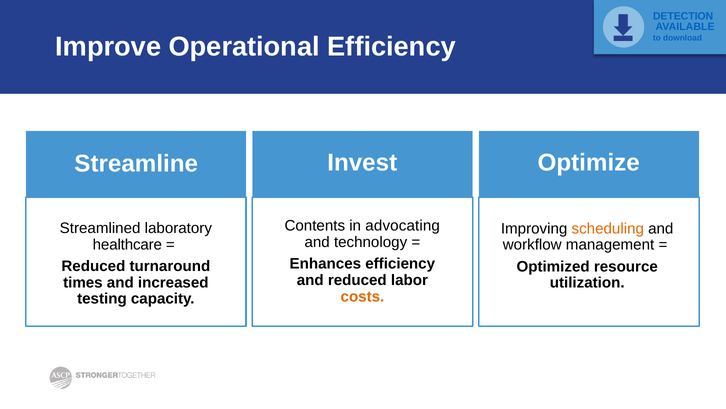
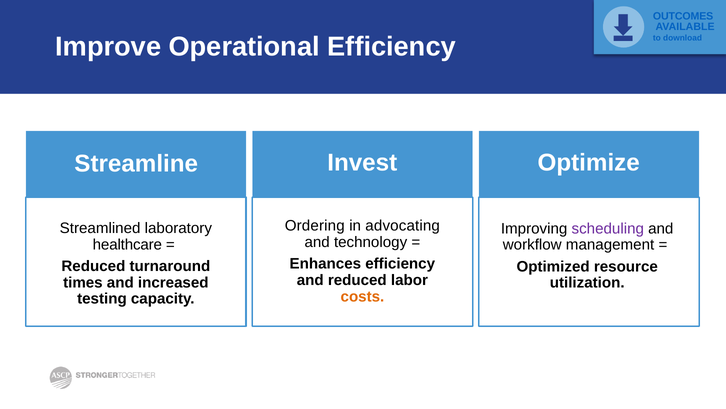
DETECTION: DETECTION -> OUTCOMES (683, 16)
Contents: Contents -> Ordering (315, 226)
scheduling colour: orange -> purple (608, 228)
